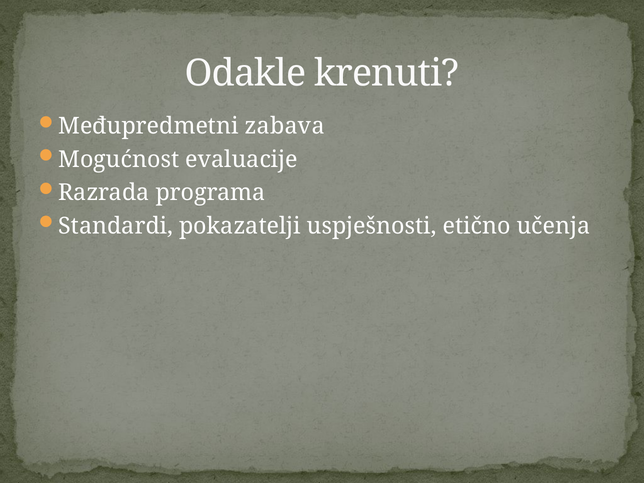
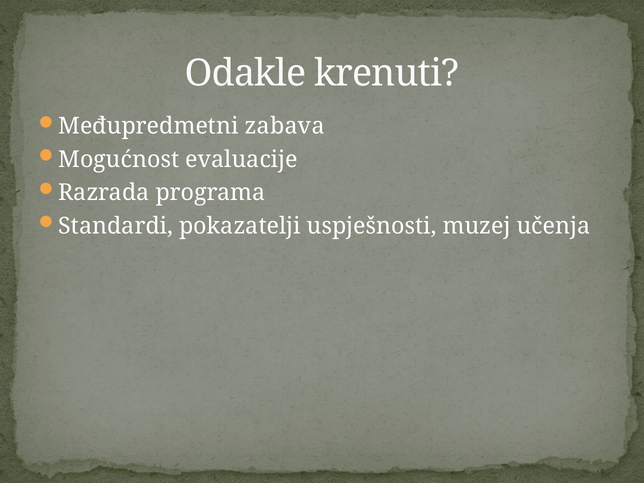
etično: etično -> muzej (477, 226)
